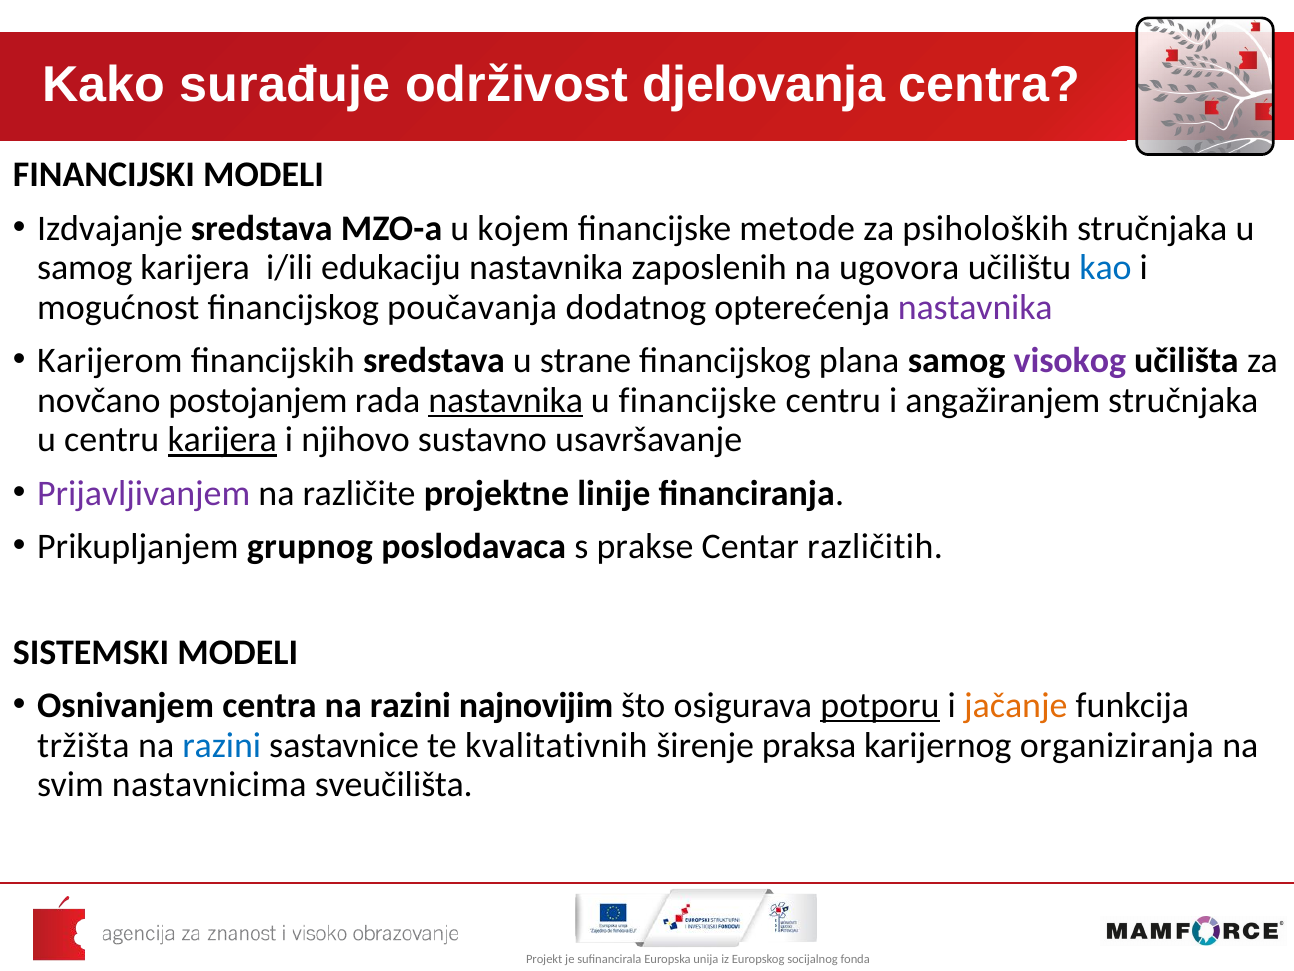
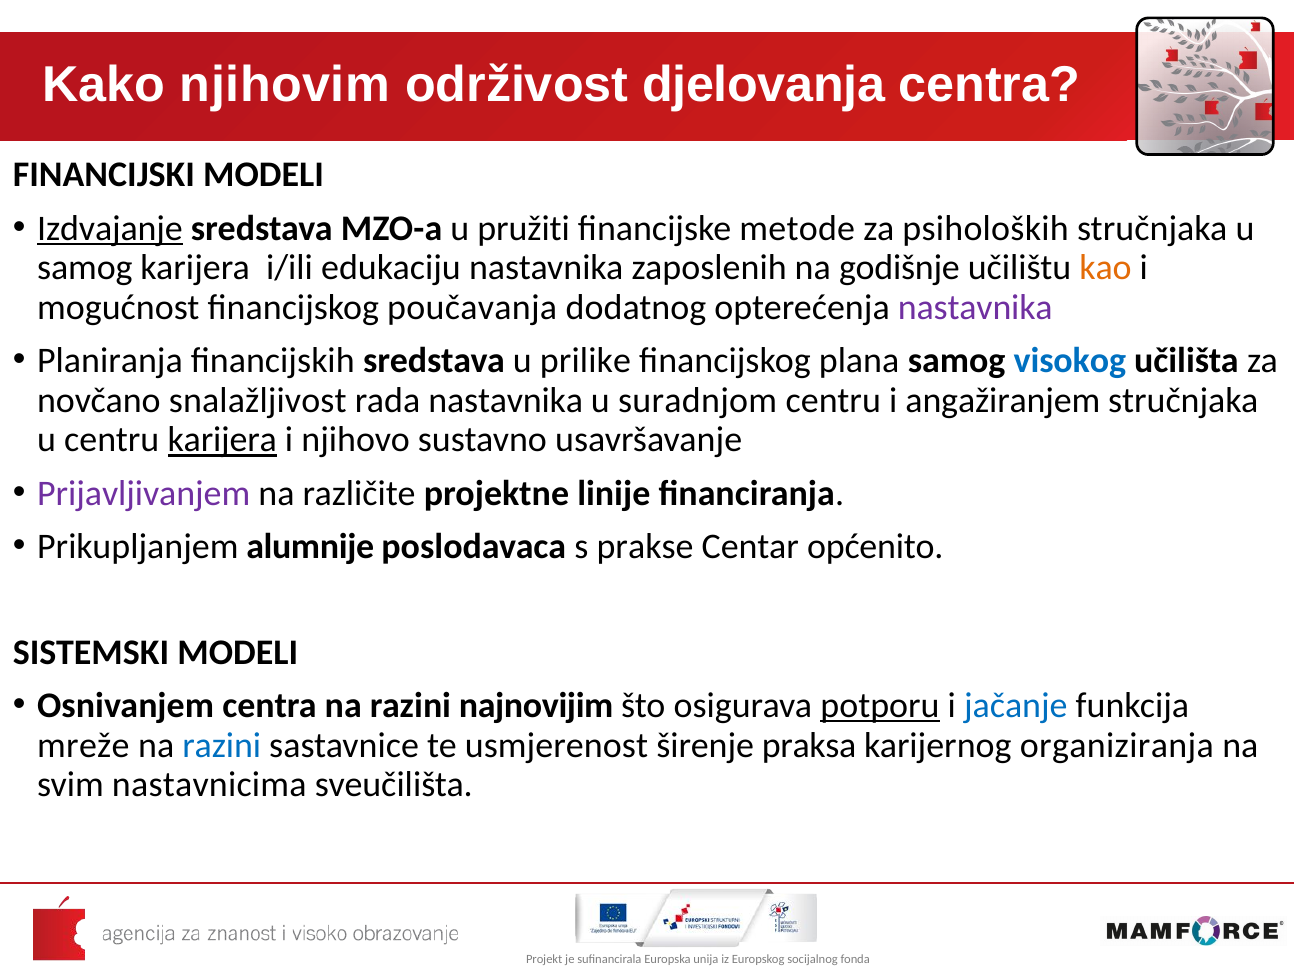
surađuje: surađuje -> njihovim (285, 85)
Izdvajanje underline: none -> present (110, 228)
kojem: kojem -> pružiti (524, 228)
ugovora: ugovora -> godišnje (899, 268)
kao colour: blue -> orange (1105, 268)
Karijerom: Karijerom -> Planiranja (110, 361)
strane: strane -> prilike (585, 361)
visokog colour: purple -> blue (1070, 361)
postojanjem: postojanjem -> snalažljivost (258, 400)
nastavnika underline: present -> none (506, 400)
u financijske: financijske -> suradnjom (698, 400)
grupnog: grupnog -> alumnije (310, 546)
različitih: različitih -> općenito (875, 546)
jačanje colour: orange -> blue (1016, 705)
tržišta: tržišta -> mreže (83, 745)
kvalitativnih: kvalitativnih -> usmjerenost (556, 745)
